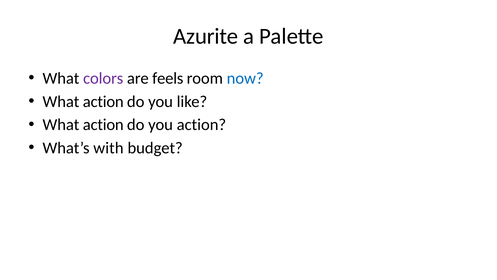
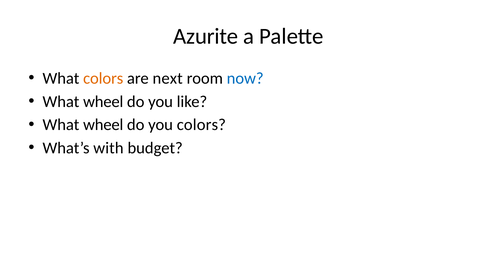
colors colour: purple -> orange (103, 78)
feels: feels -> next (168, 78)
action: action -> wheel (103, 101)
action: action -> wheel (103, 125)
you action: action -> colors (201, 125)
